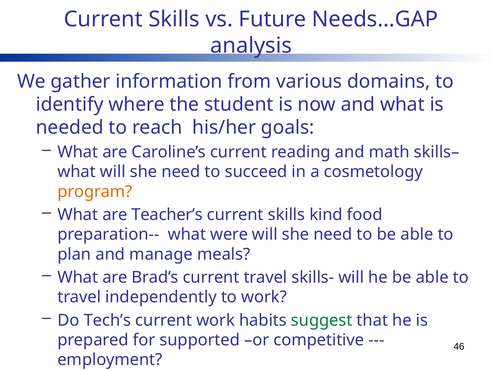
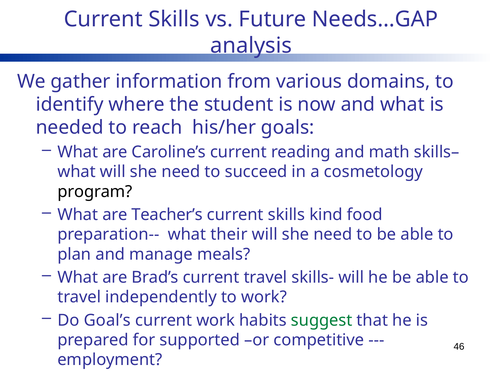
program colour: orange -> black (95, 191)
were: were -> their (229, 234)
Tech’s: Tech’s -> Goal’s (107, 320)
